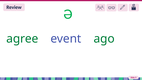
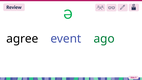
agree colour: green -> black (22, 39)
